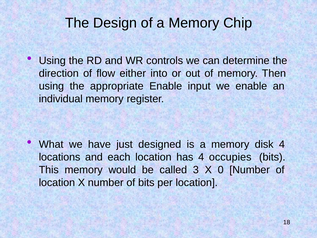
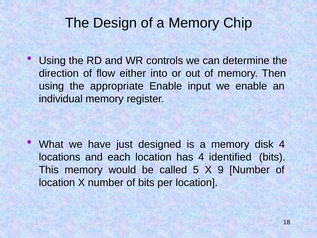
occupies: occupies -> identified (230, 157)
3: 3 -> 5 (196, 170)
0: 0 -> 9 (221, 170)
